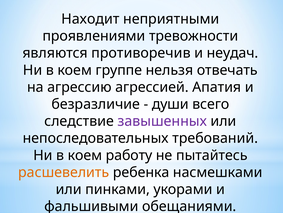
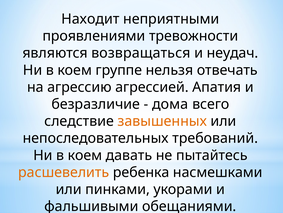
противоречив: противоречив -> возвращаться (141, 53)
души: души -> дома (170, 104)
завышенных colour: purple -> orange (162, 121)
работу: работу -> давать (129, 155)
